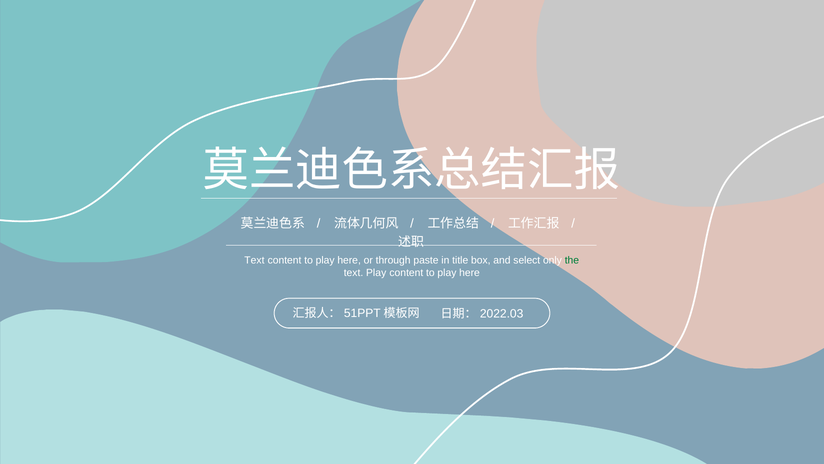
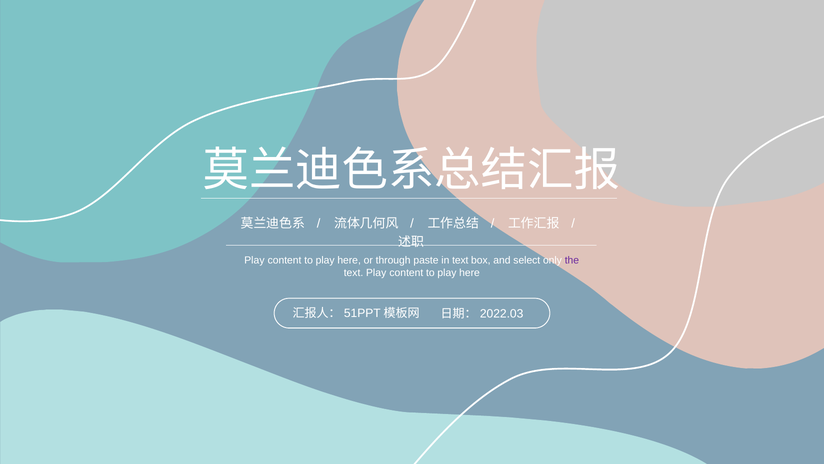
Text: Text -> Play (254, 260)
in title: title -> text (460, 260)
the colour: green -> purple (572, 260)
